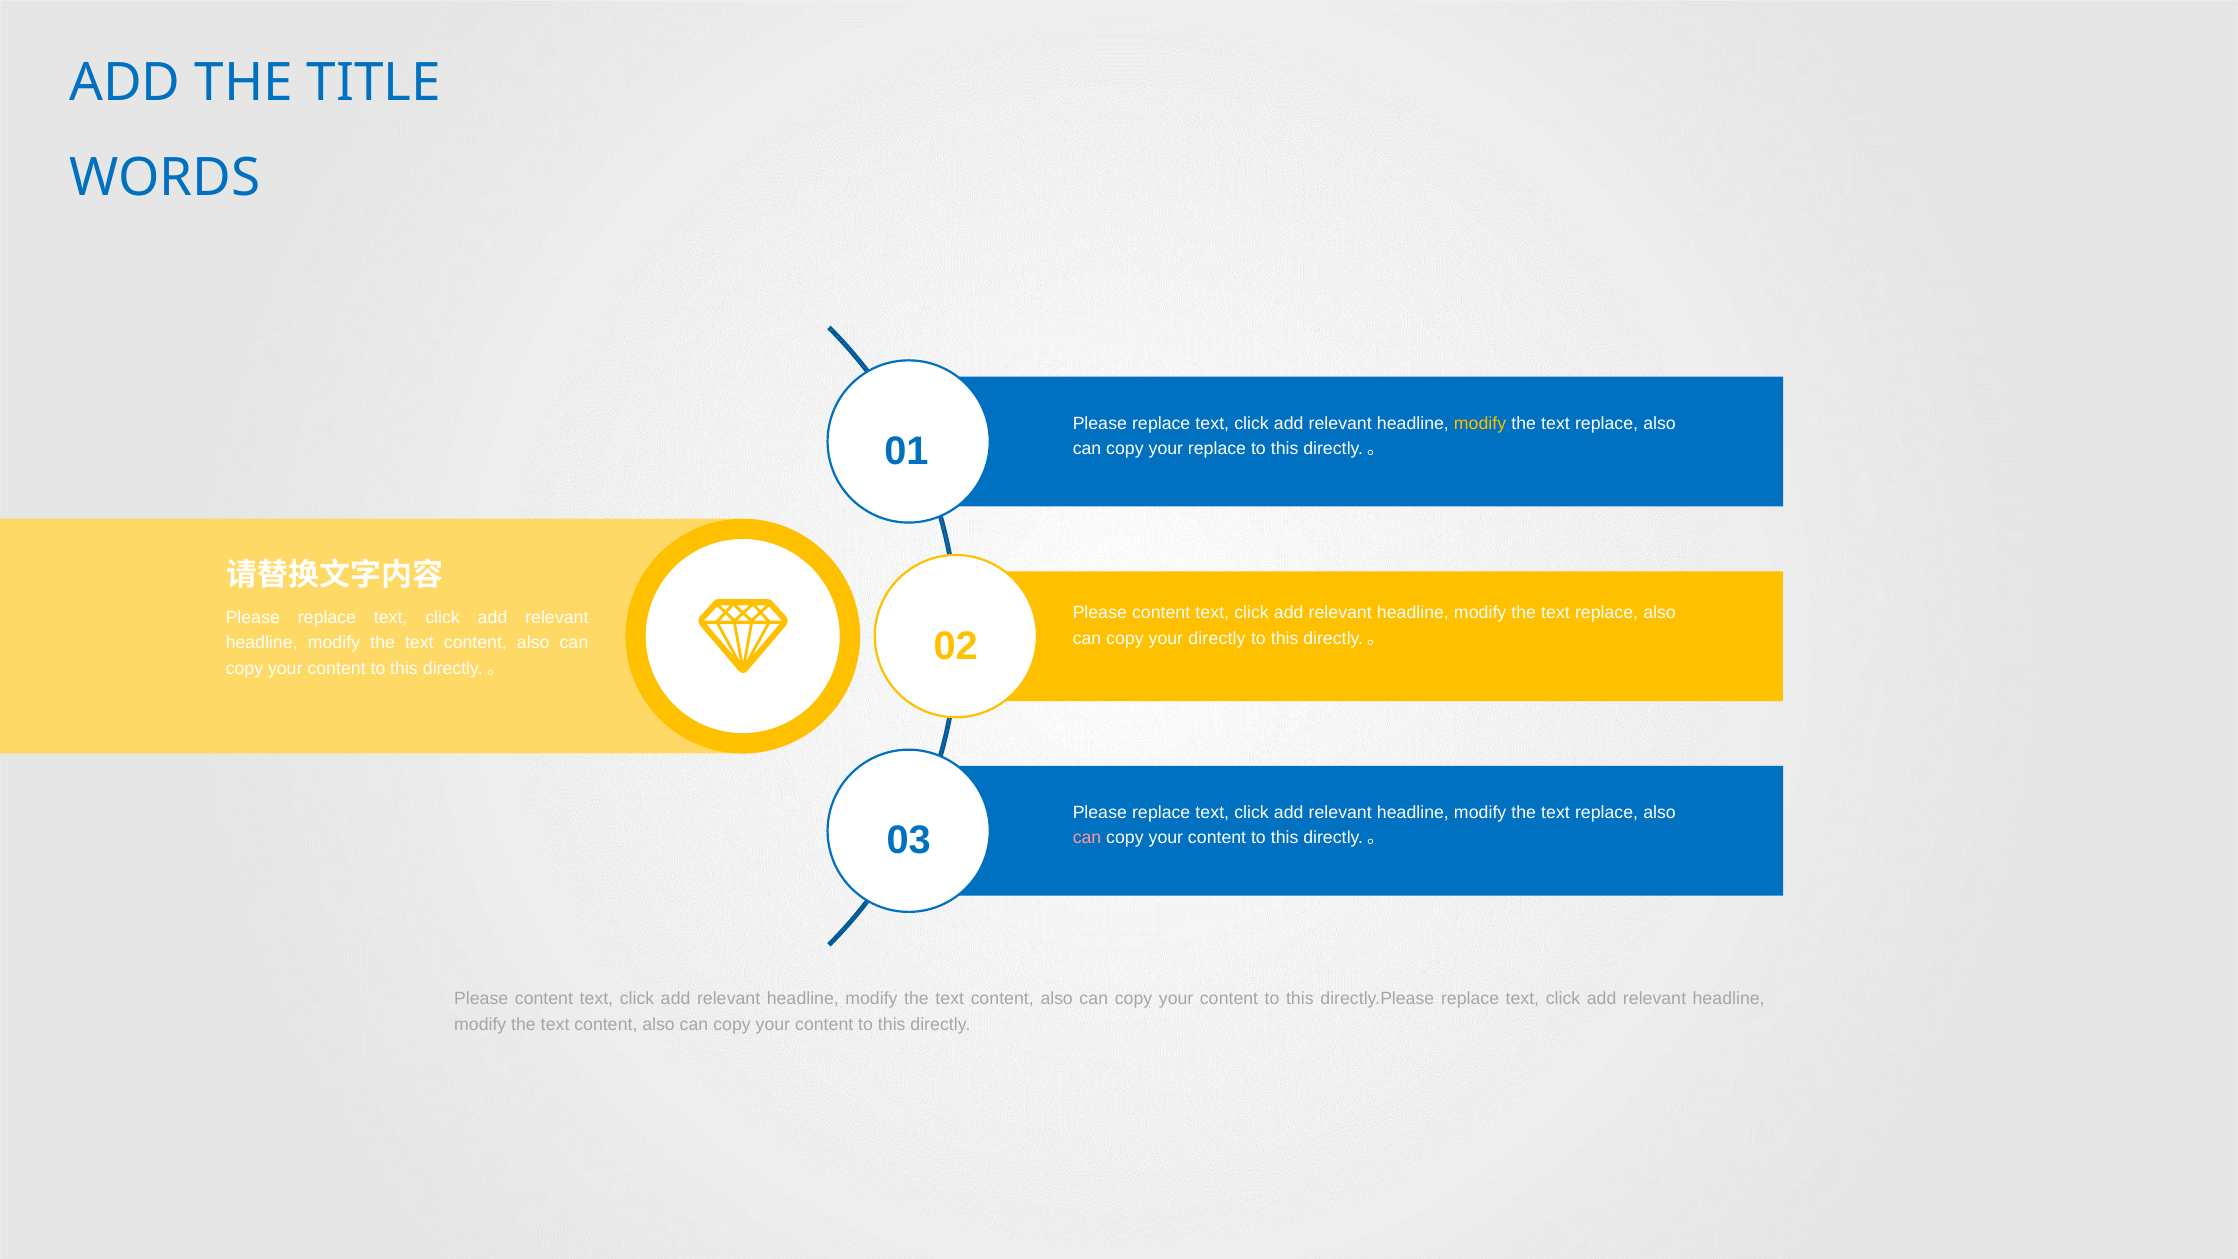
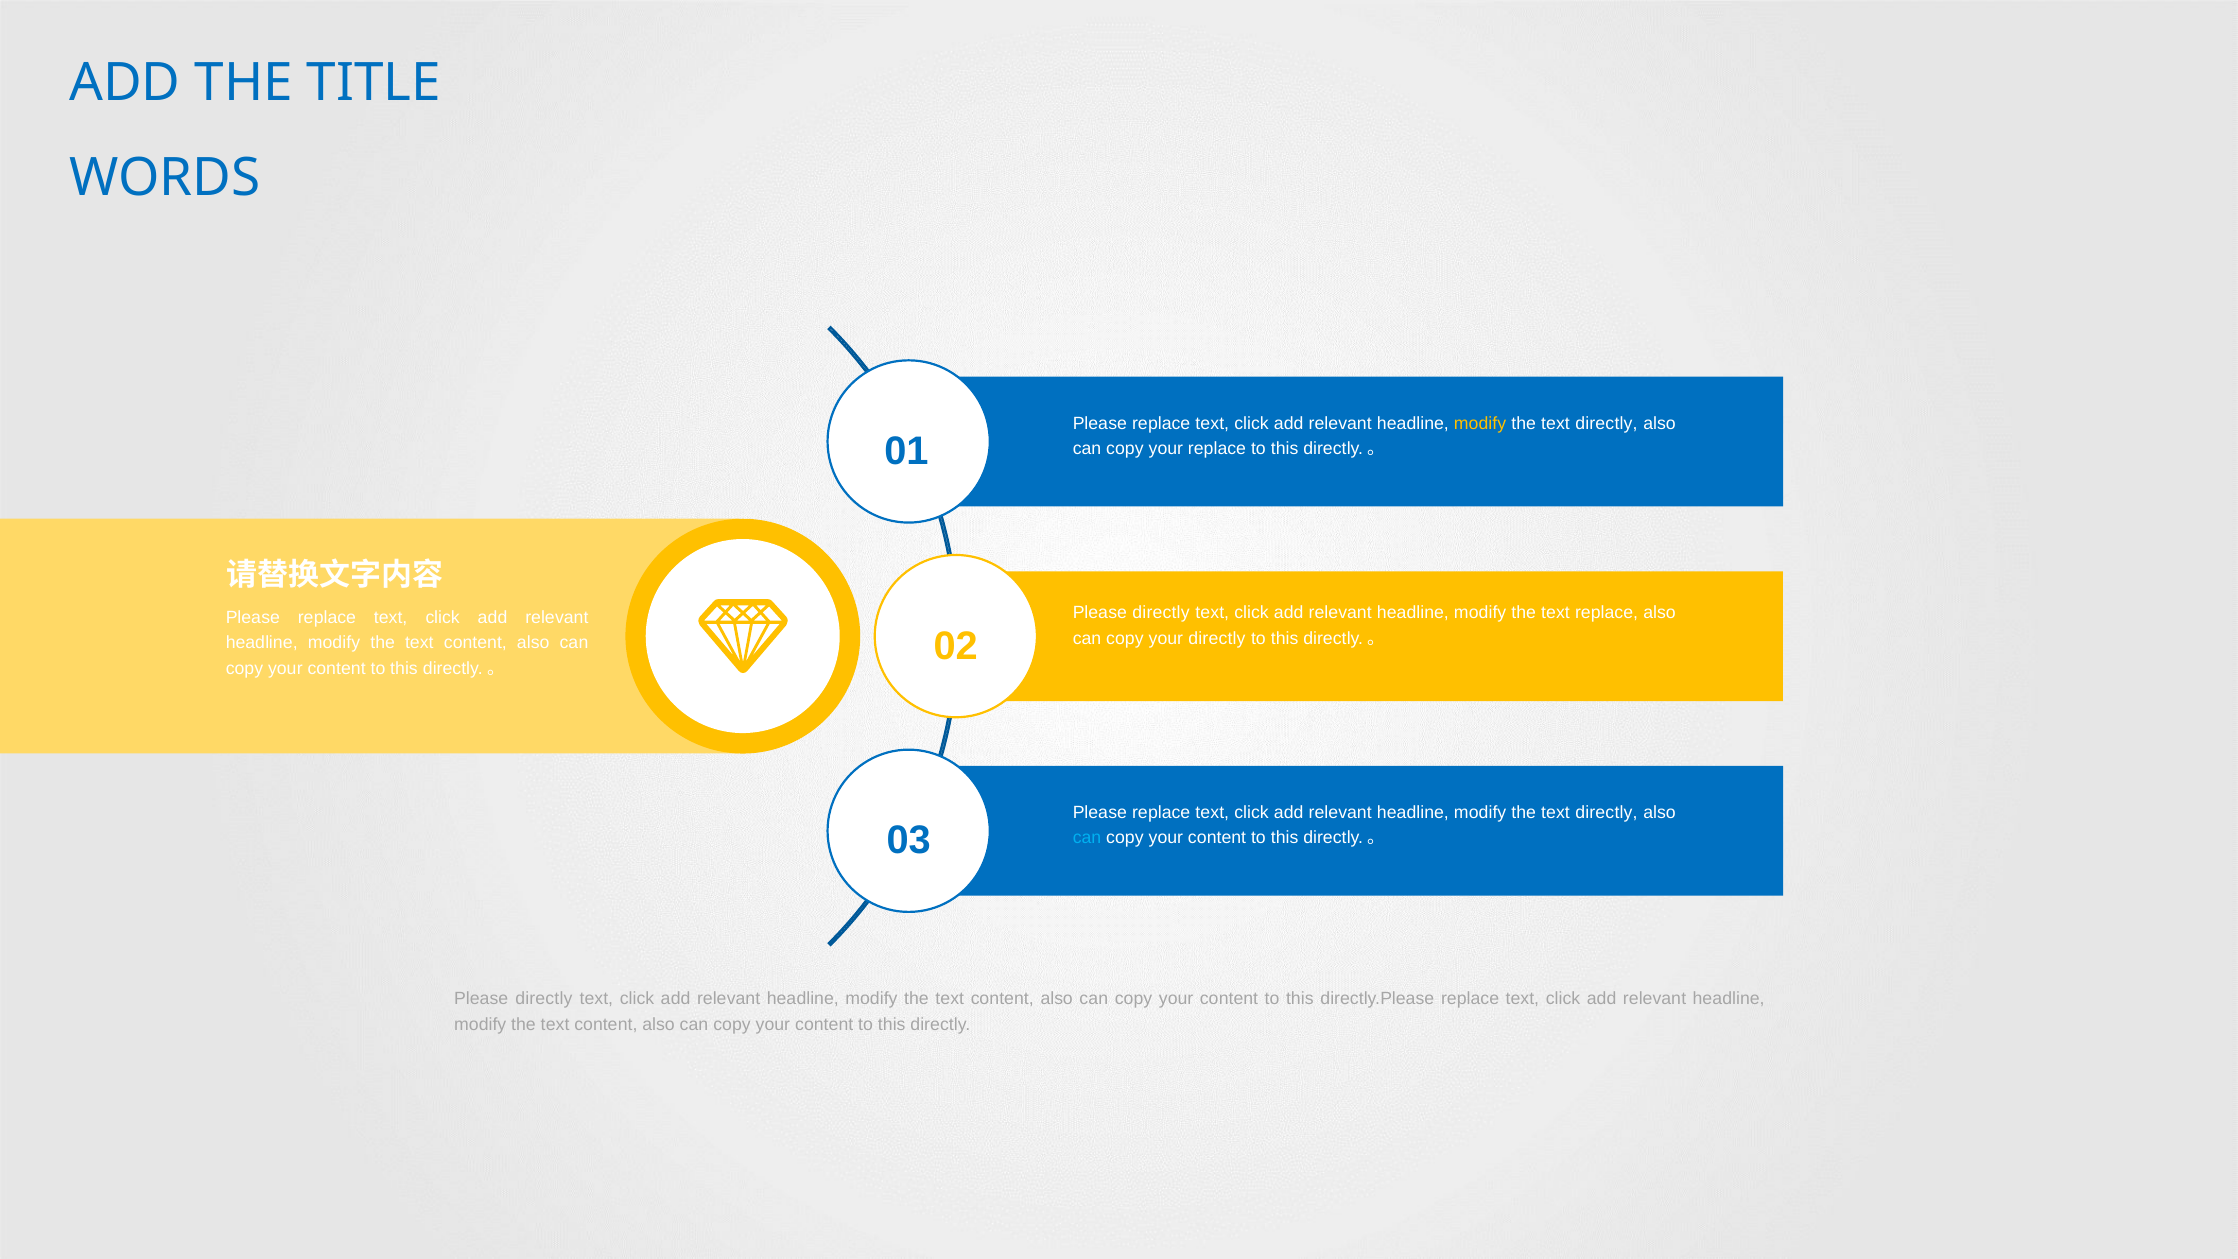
replace: replace -> directly (1606, 423)
content: content -> directly (1161, 613)
replace: replace -> directly (1606, 812)
can colour: pink -> light blue (1087, 838)
content: content -> directly (544, 999)
